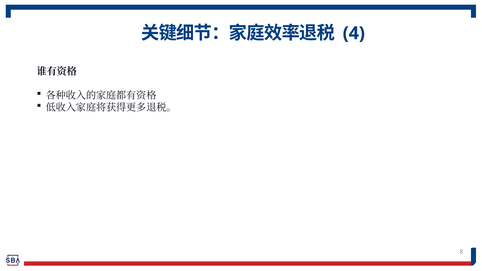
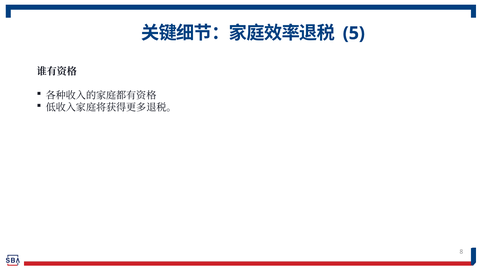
4: 4 -> 5 (354, 33)
